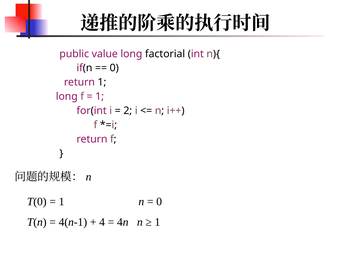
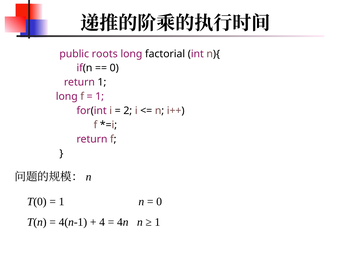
value: value -> roots (105, 54)
